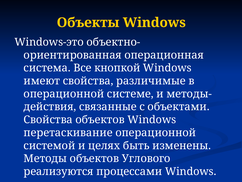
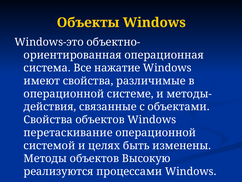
кнопкой: кнопкой -> нажатие (117, 68)
Углового: Углового -> Высокую (146, 158)
